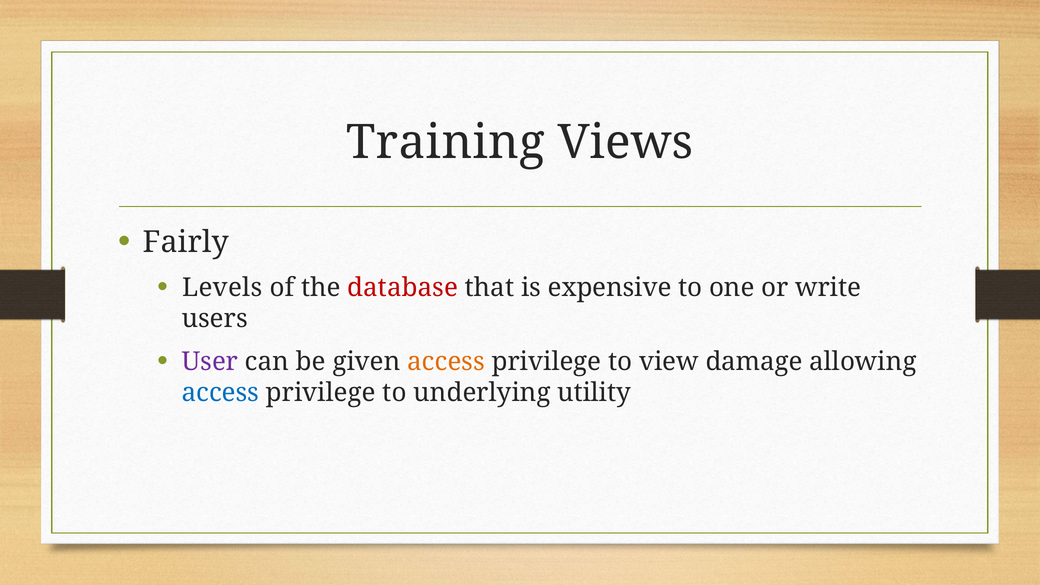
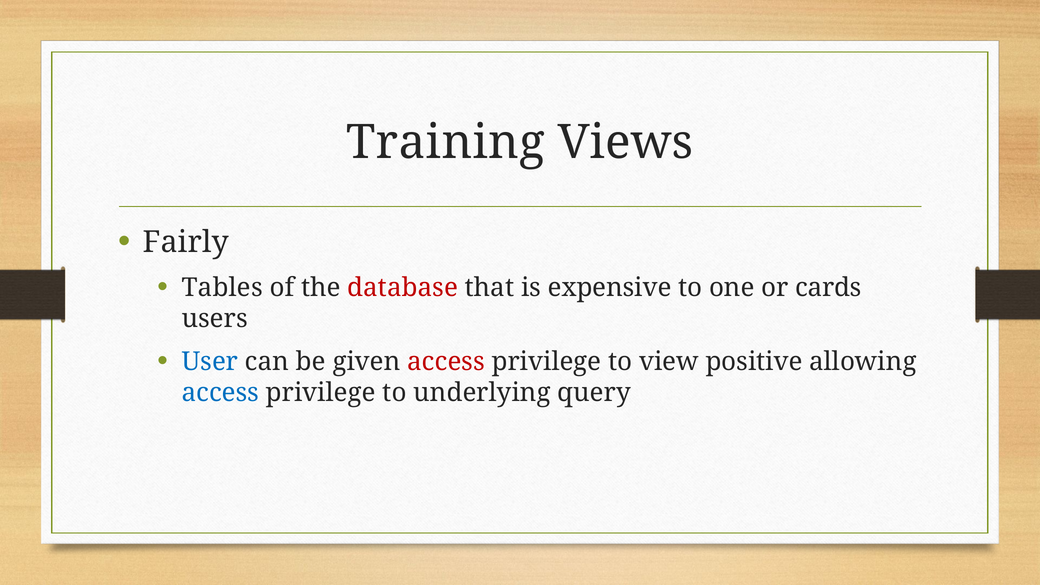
Levels: Levels -> Tables (222, 288)
write: write -> cards (828, 288)
User colour: purple -> blue (210, 362)
access colour: orange -> red (446, 362)
damage: damage -> positive (754, 362)
utility: utility -> query (594, 393)
